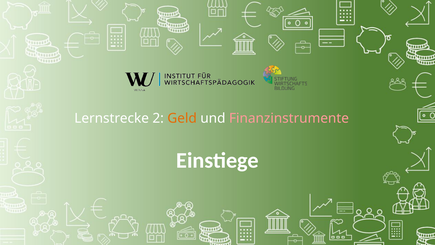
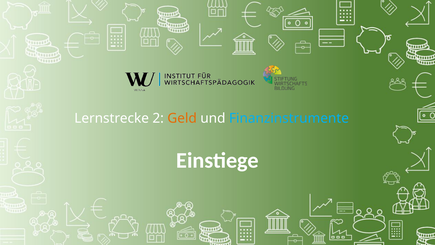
Finanzinstrumente colour: pink -> light blue (289, 118)
